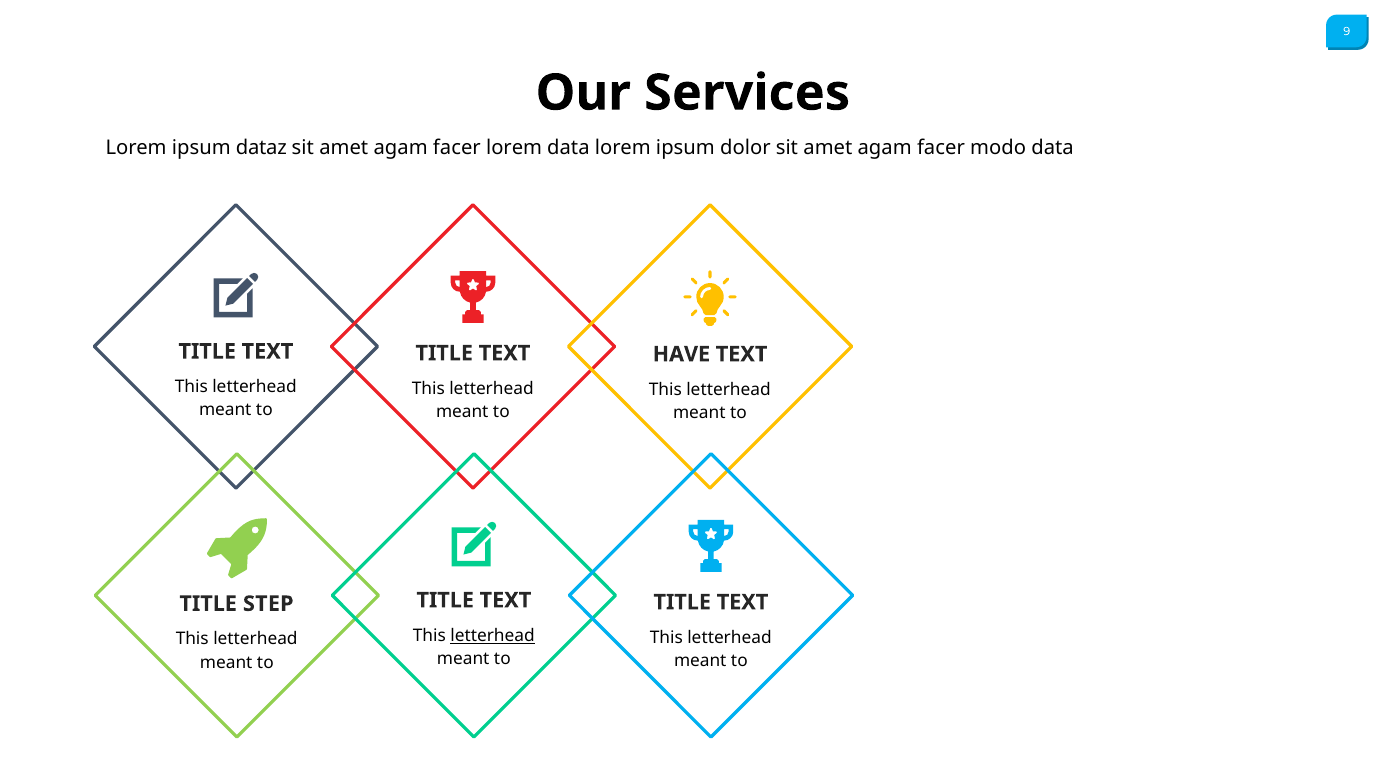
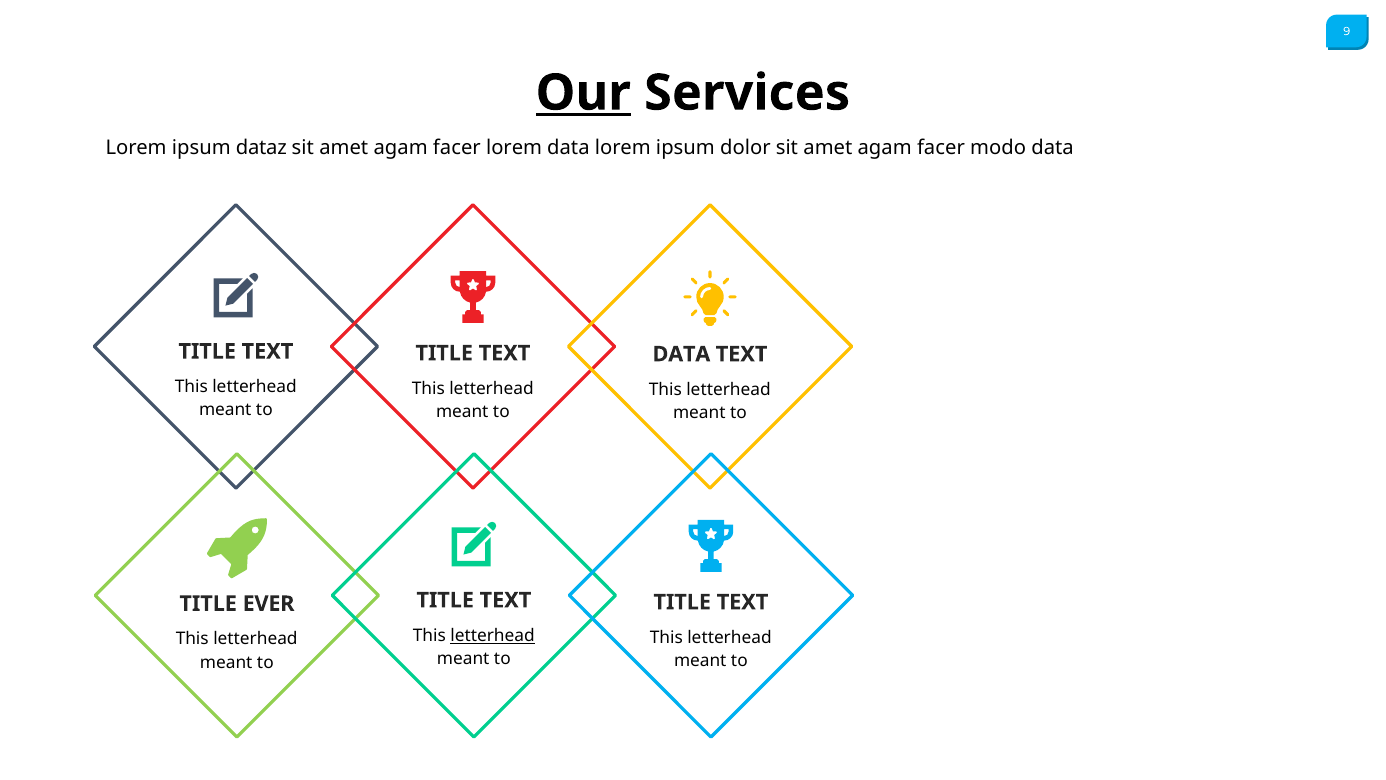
Our underline: none -> present (583, 93)
TEXT HAVE: HAVE -> DATA (681, 354)
STEP: STEP -> EVER (268, 603)
